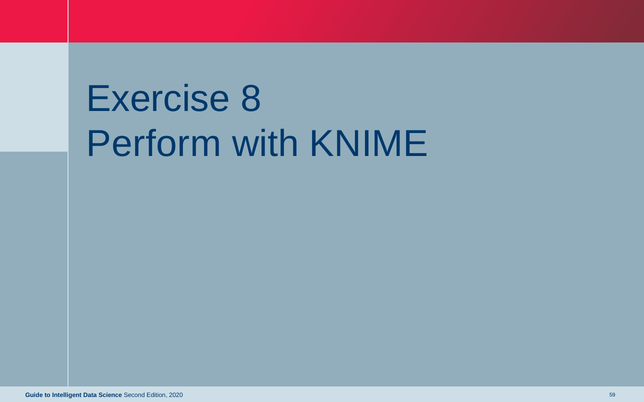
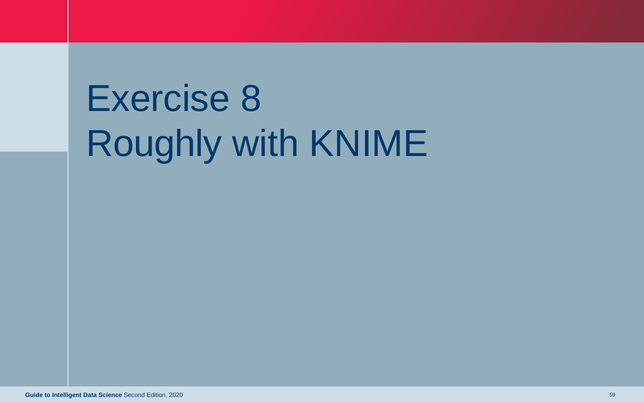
Perform: Perform -> Roughly (154, 144)
